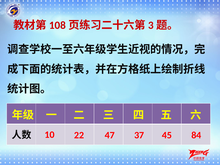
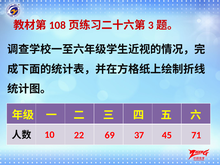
47: 47 -> 69 (110, 135)
84: 84 -> 71 (196, 135)
